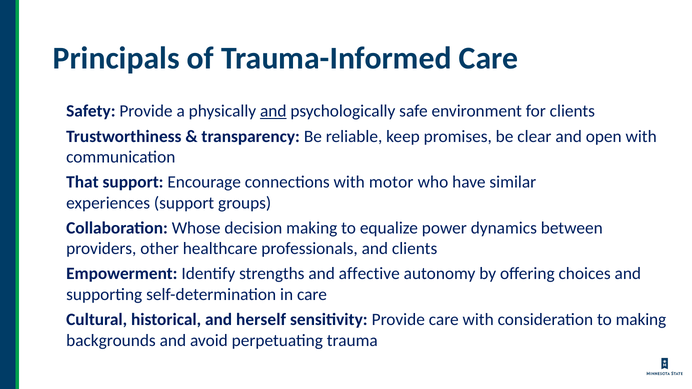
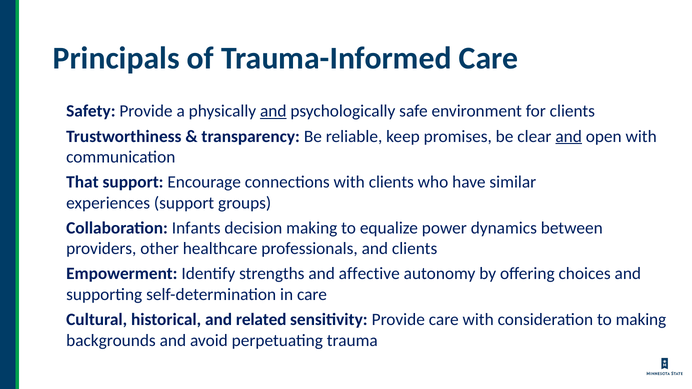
and underline: none -> present (569, 136)
with motor: motor -> clients (391, 182)
Whose: Whose -> Infants (196, 228)
herself: herself -> related (261, 320)
